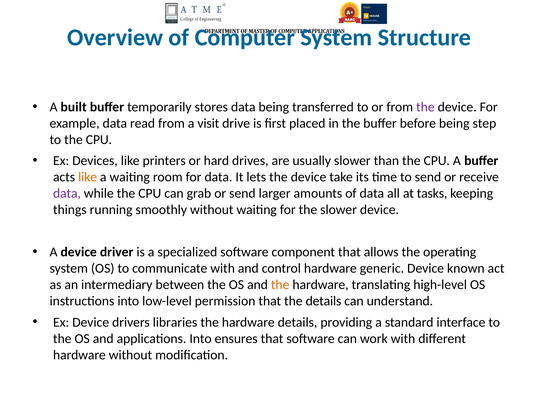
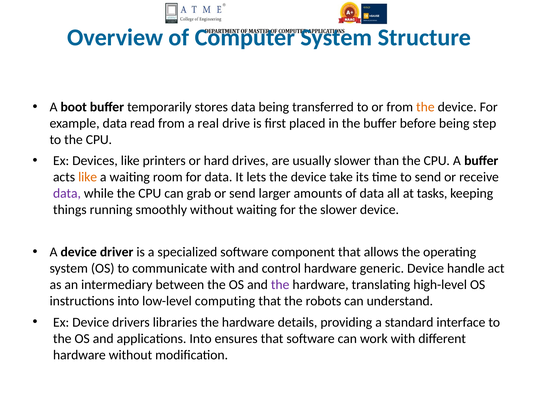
built: built -> boot (74, 107)
the colour: purple -> orange (425, 107)
visit: visit -> real (208, 123)
known: known -> handle (466, 268)
the colour: orange -> purple (280, 285)
permission: permission -> computing (225, 301)
the details: details -> robots (323, 301)
